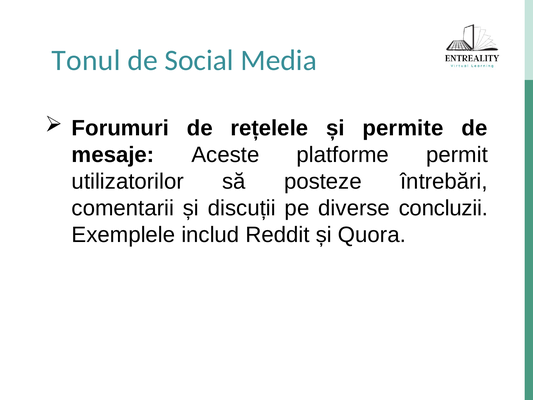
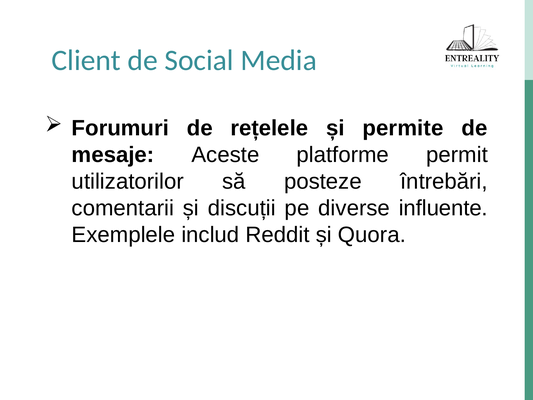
Tonul: Tonul -> Client (86, 60)
concluzii: concluzii -> influente (443, 208)
